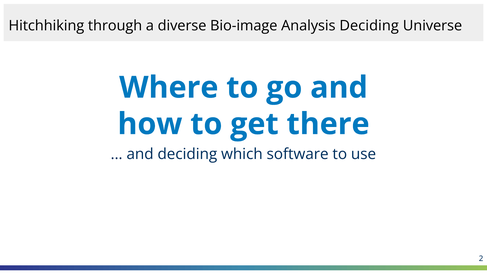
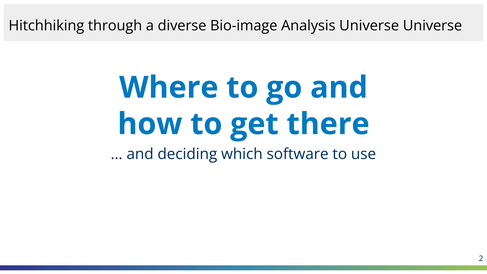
Analysis Deciding: Deciding -> Universe (369, 26)
